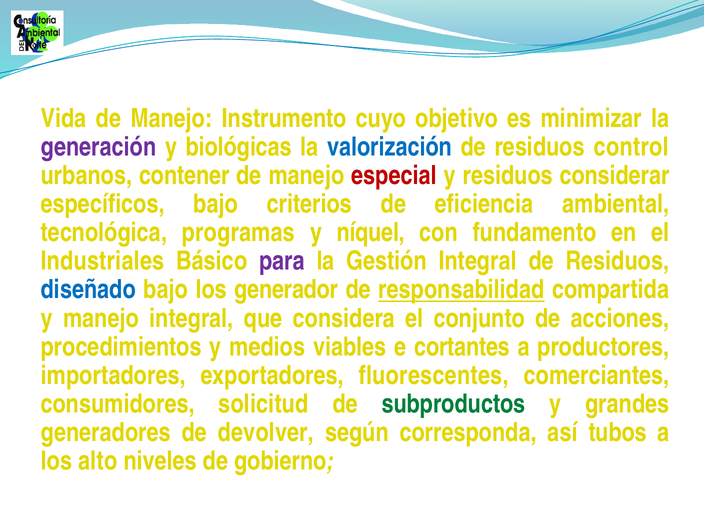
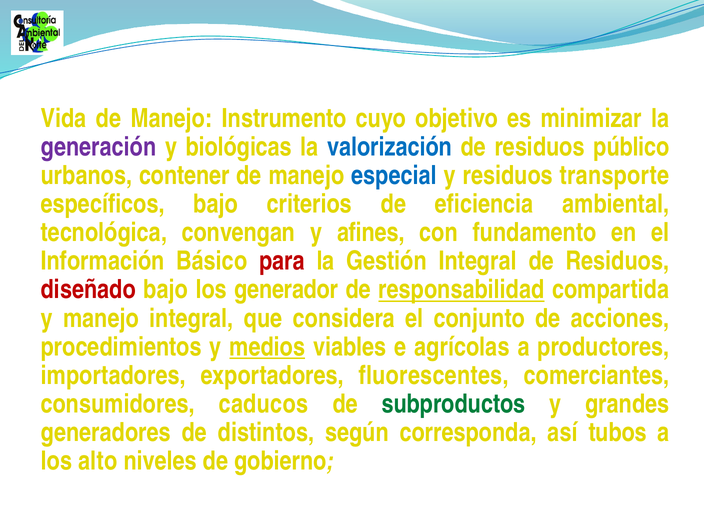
control: control -> público (631, 147)
especial colour: red -> blue (394, 176)
considerar: considerar -> transporte (614, 176)
programas: programas -> convengan (239, 233)
níquel: níquel -> afines (371, 233)
Industriales: Industriales -> Información (103, 261)
para colour: purple -> red (282, 261)
diseñado colour: blue -> red (88, 290)
medios underline: none -> present (267, 347)
cortantes: cortantes -> agrícolas (462, 347)
solicitud: solicitud -> caducos (263, 404)
devolver: devolver -> distintos (266, 433)
